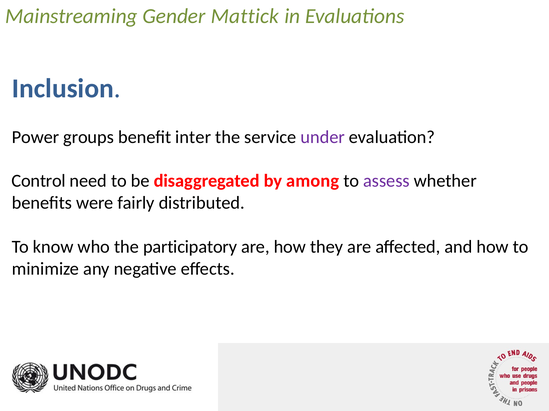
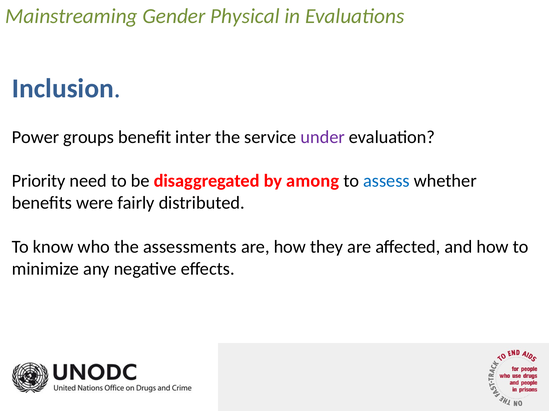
Mattick: Mattick -> Physical (245, 16)
Control: Control -> Priority (39, 181)
assess colour: purple -> blue (386, 181)
participatory: participatory -> assessments (190, 247)
